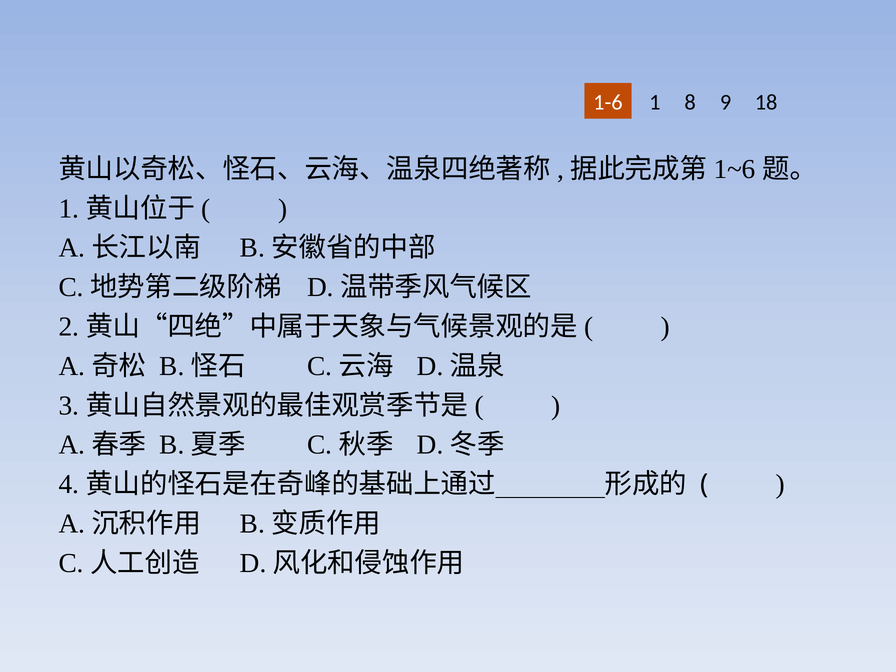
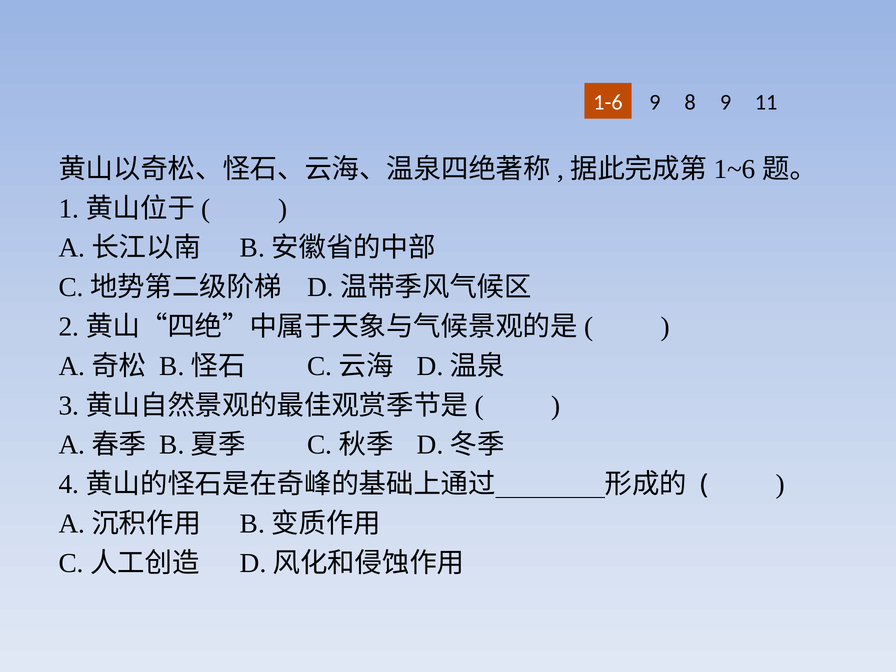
1-6 1: 1 -> 9 (655, 102)
18: 18 -> 11 (766, 102)
